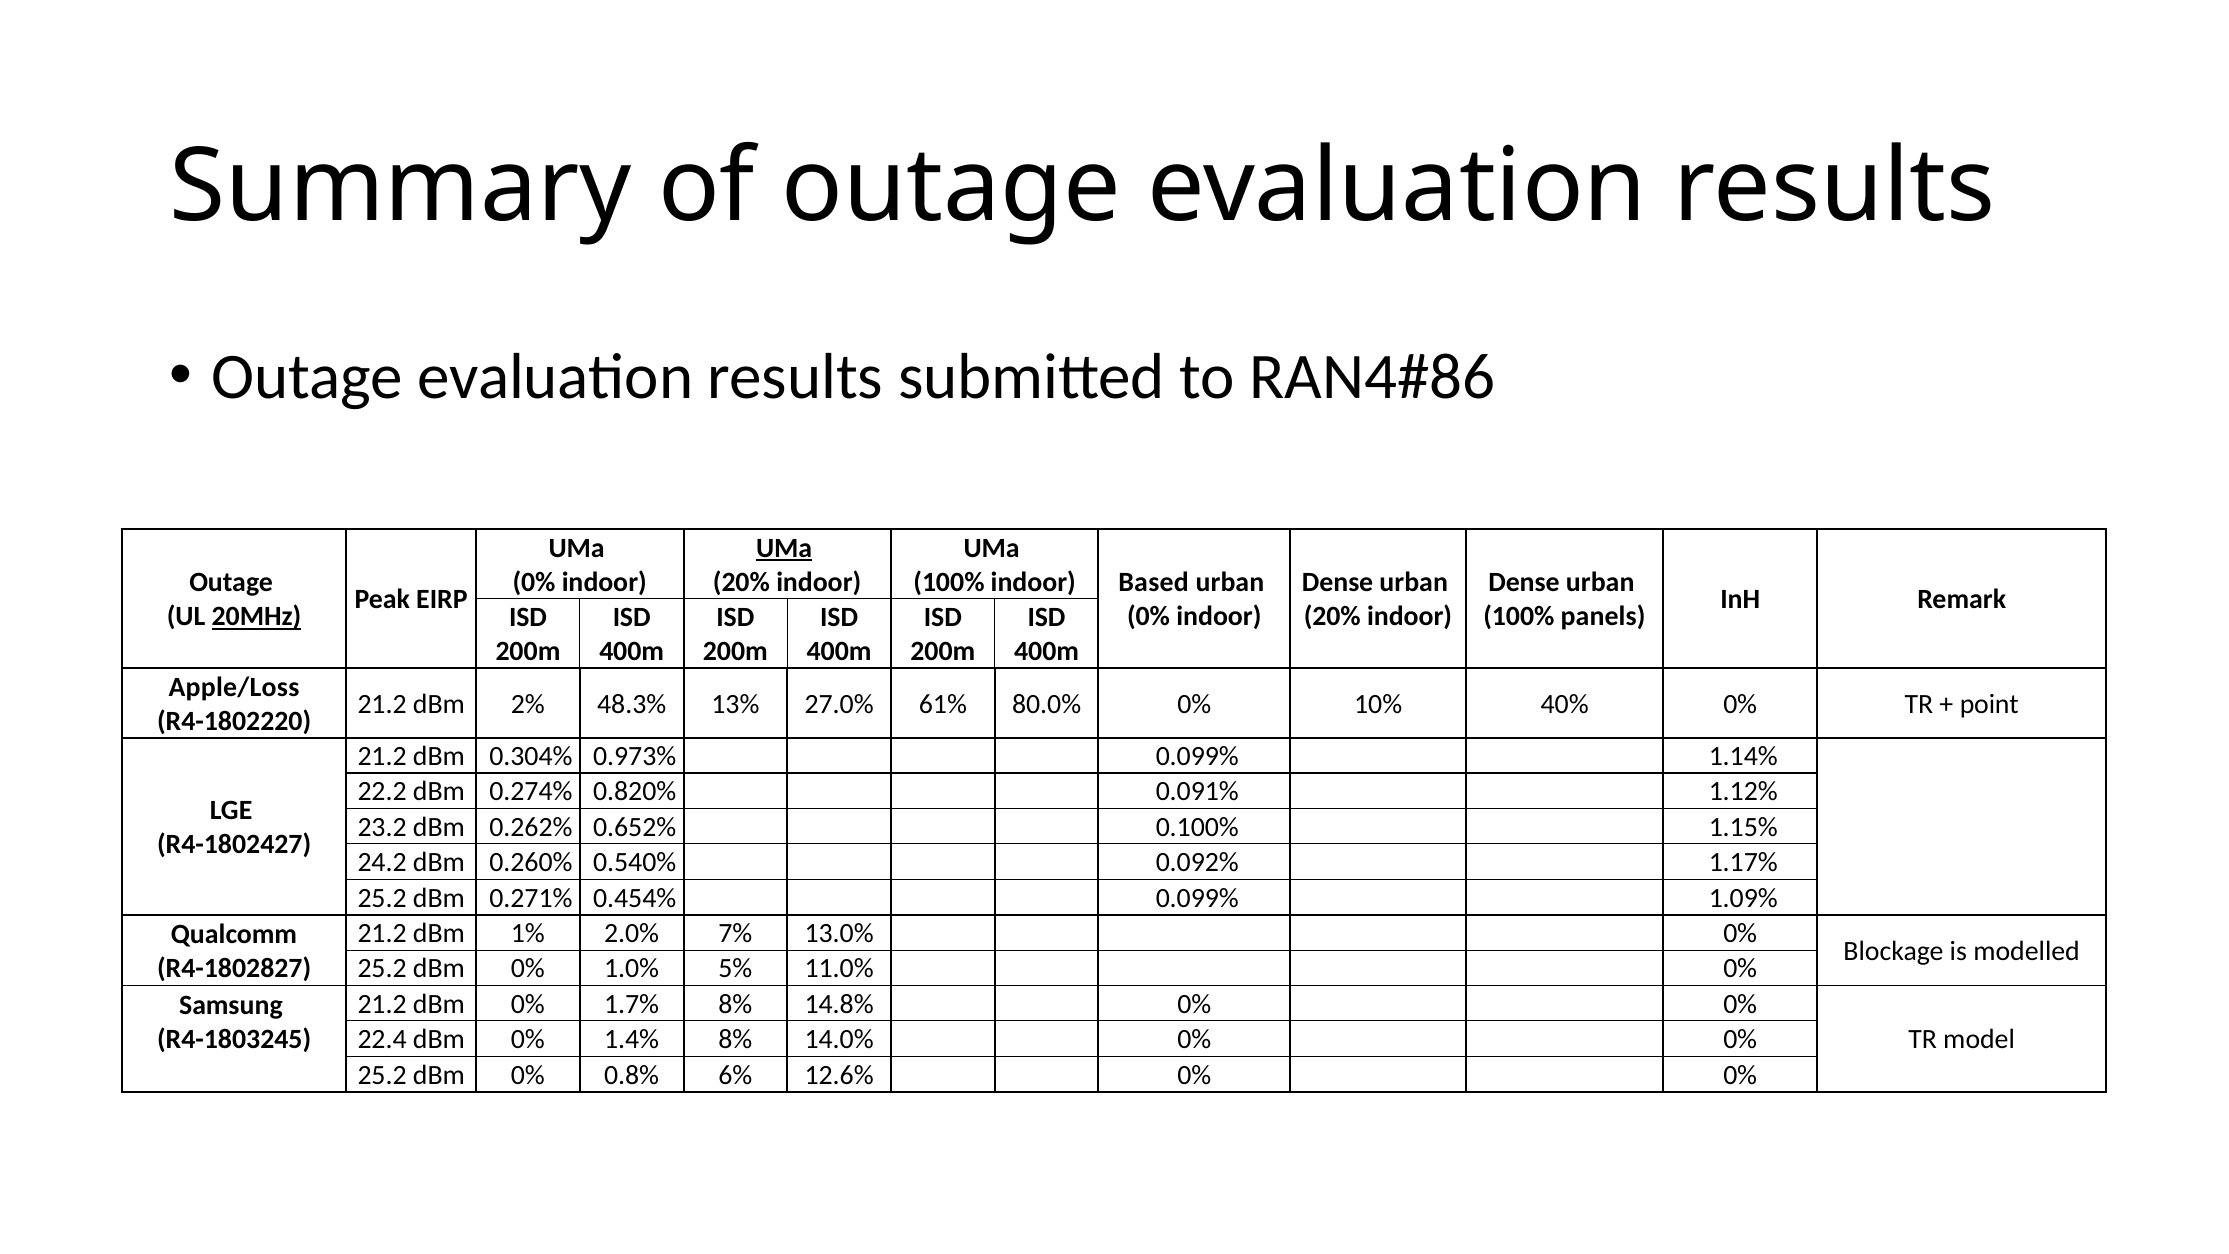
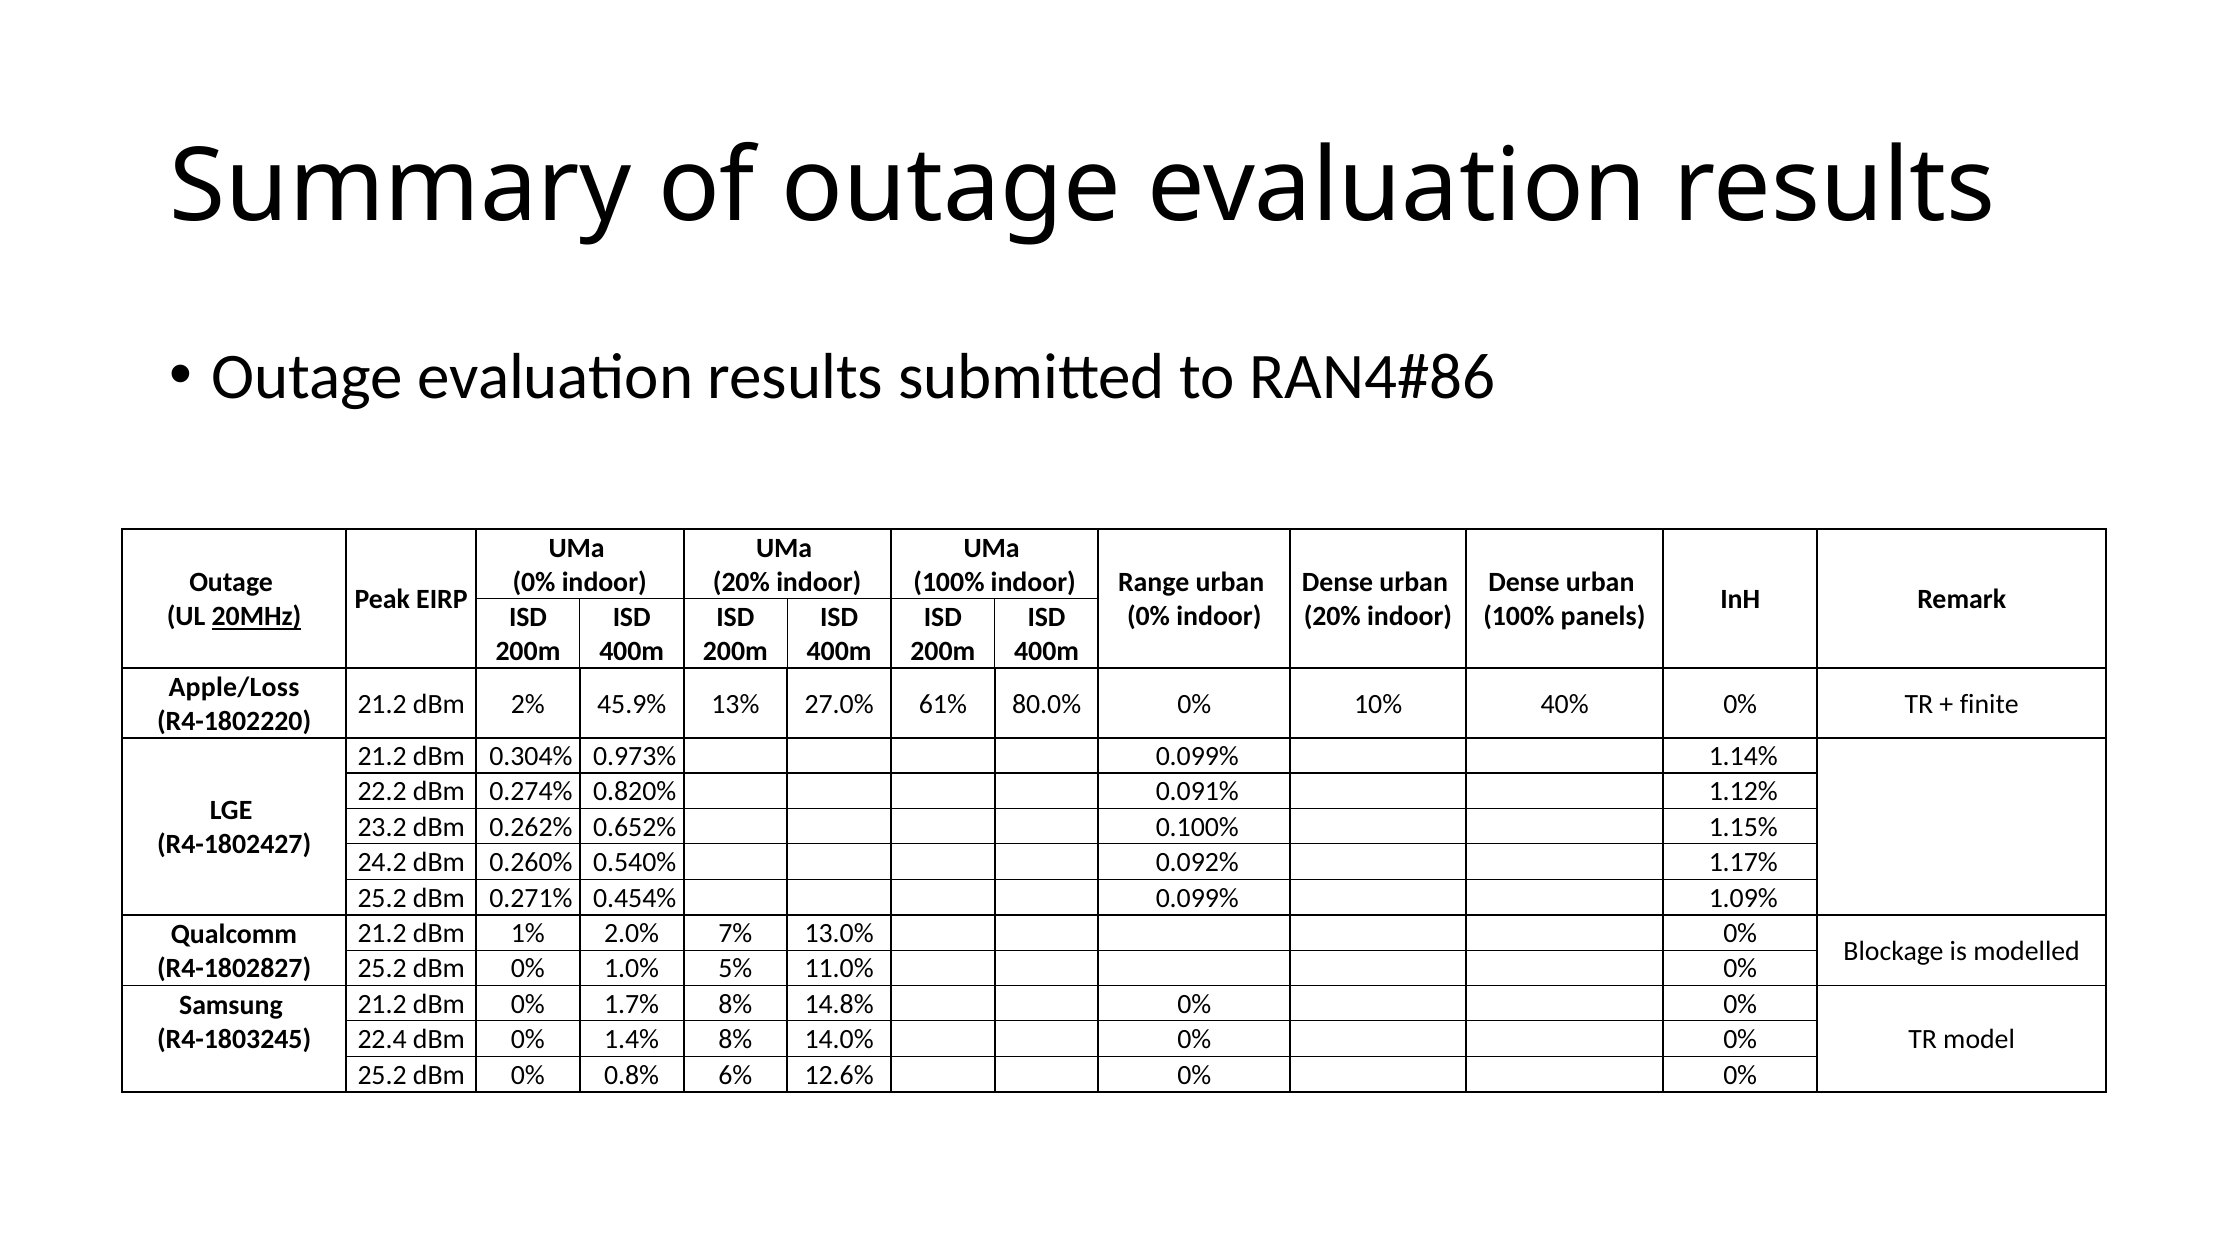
UMa underline: present -> none (784, 548)
Based: Based -> Range (1154, 583)
48.3%: 48.3% -> 45.9% (632, 704)
point: point -> finite (1989, 704)
